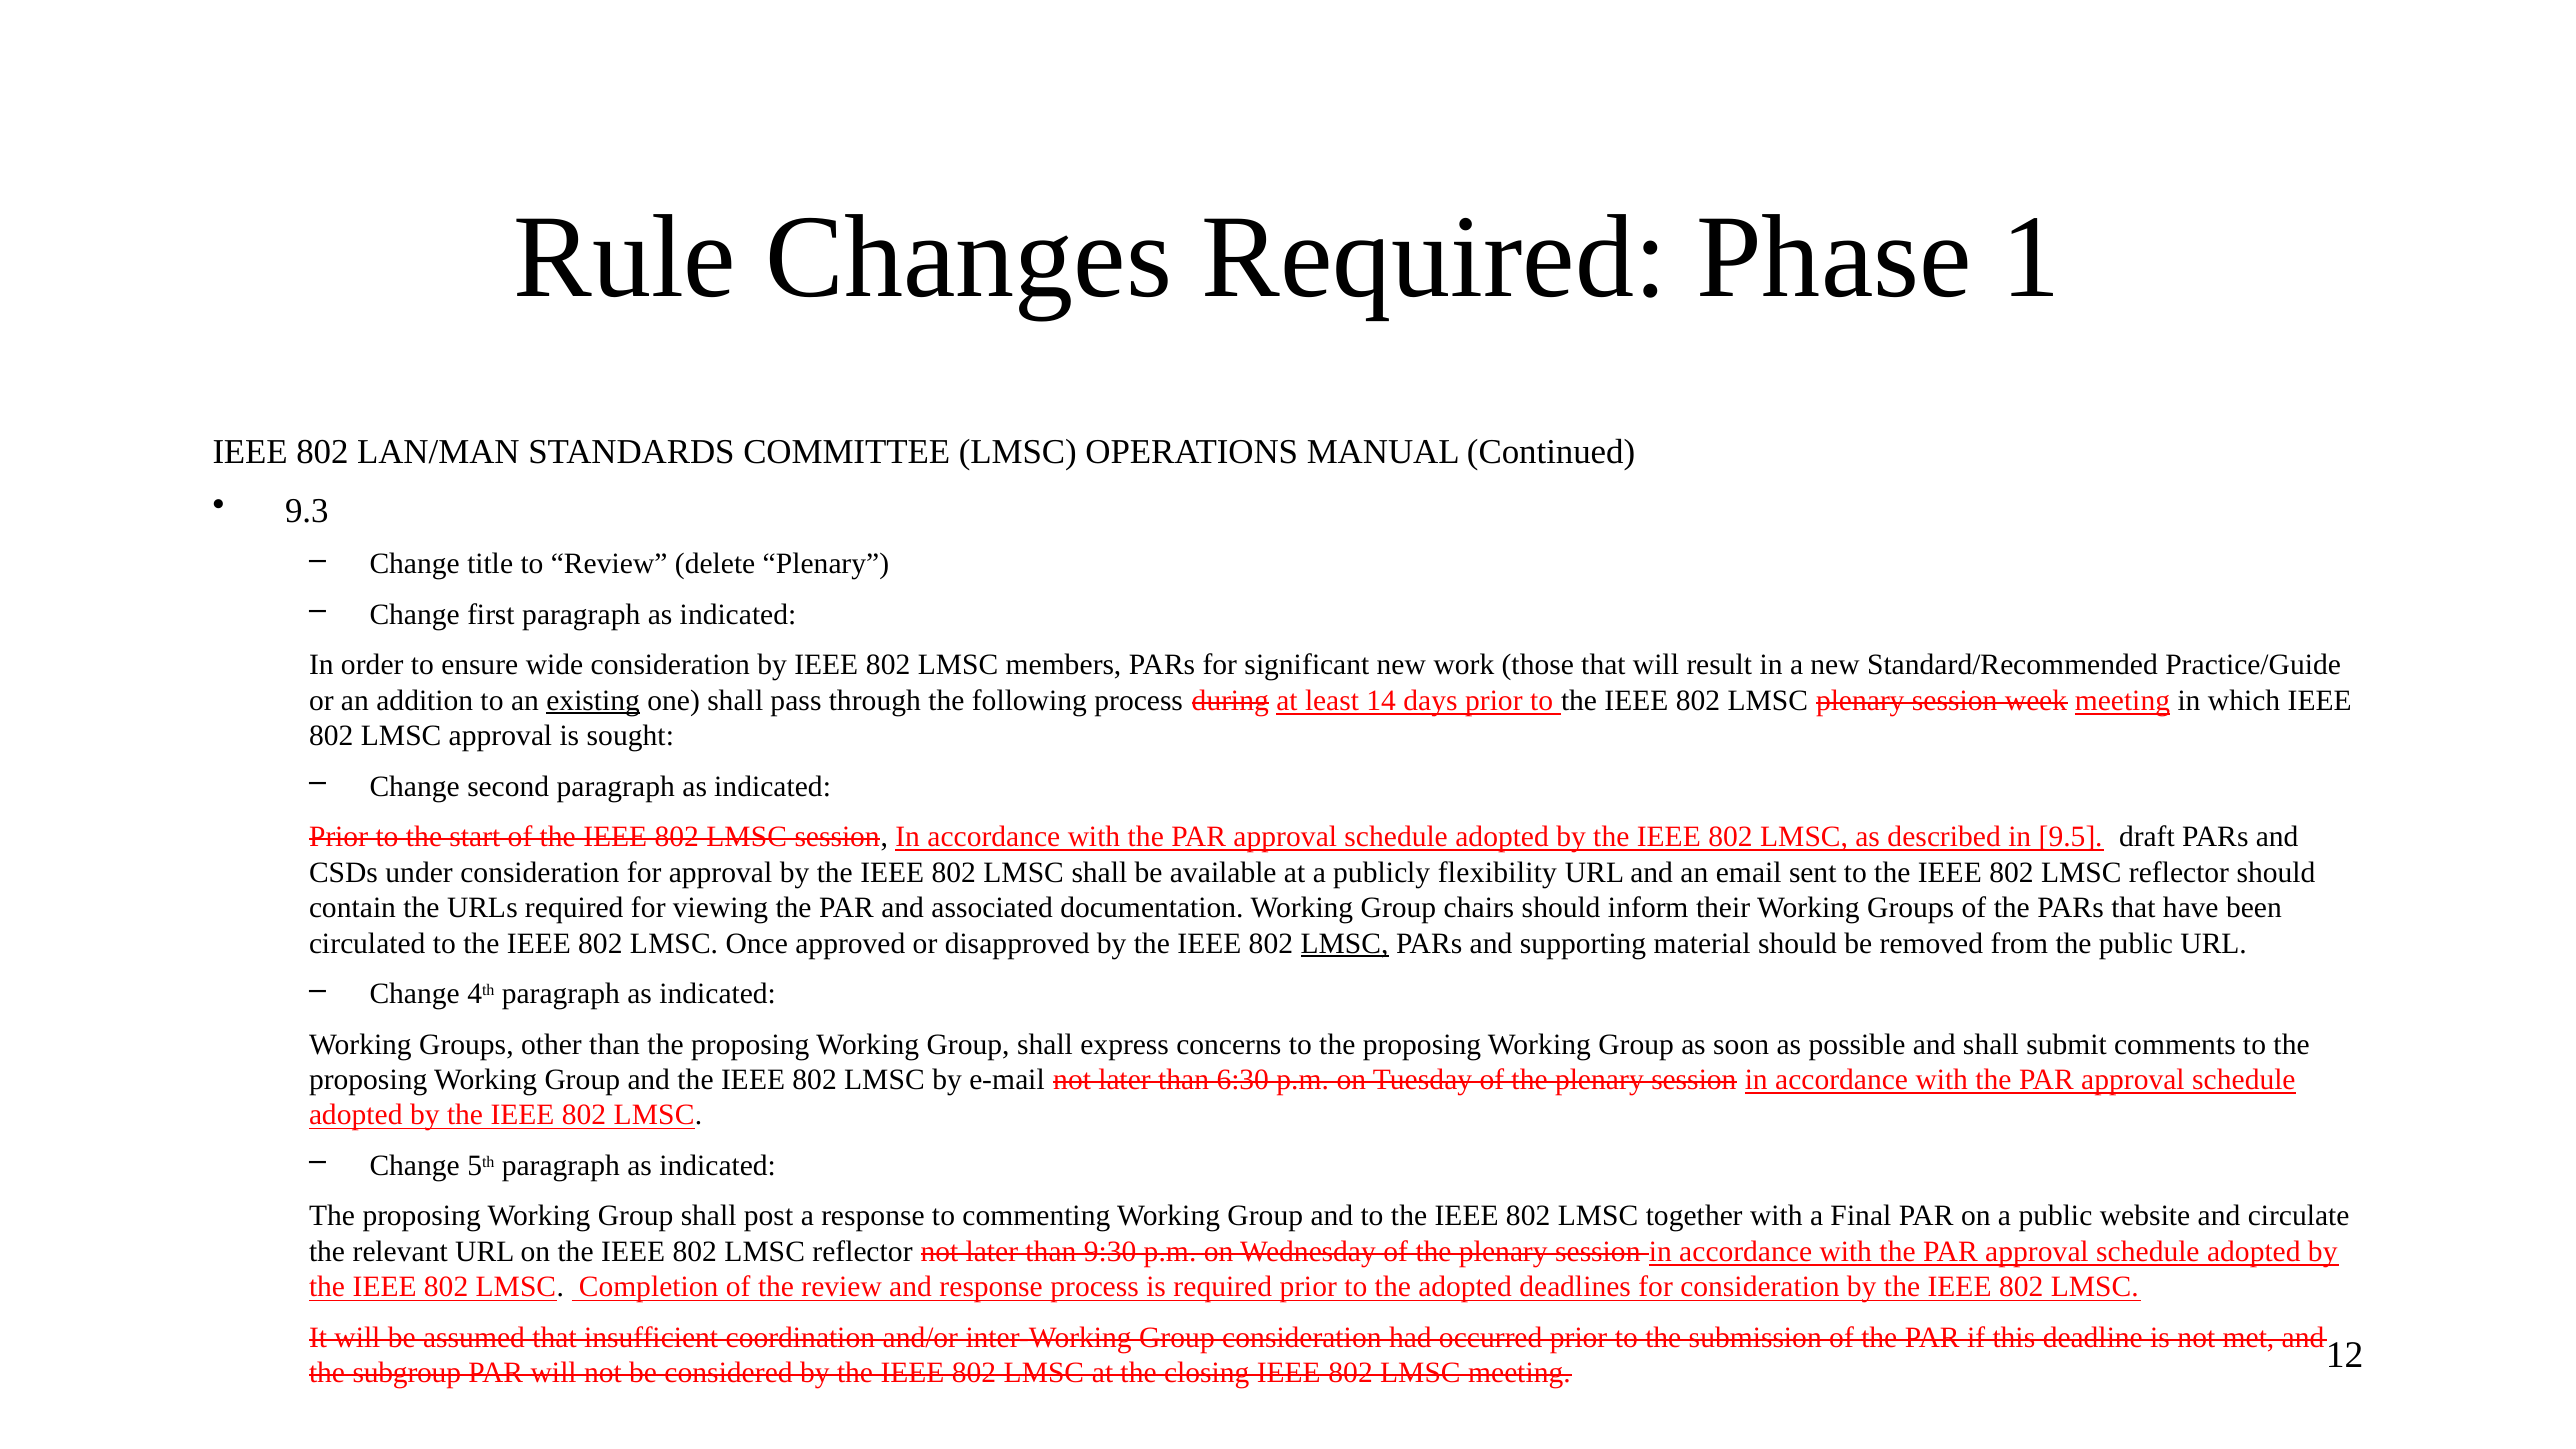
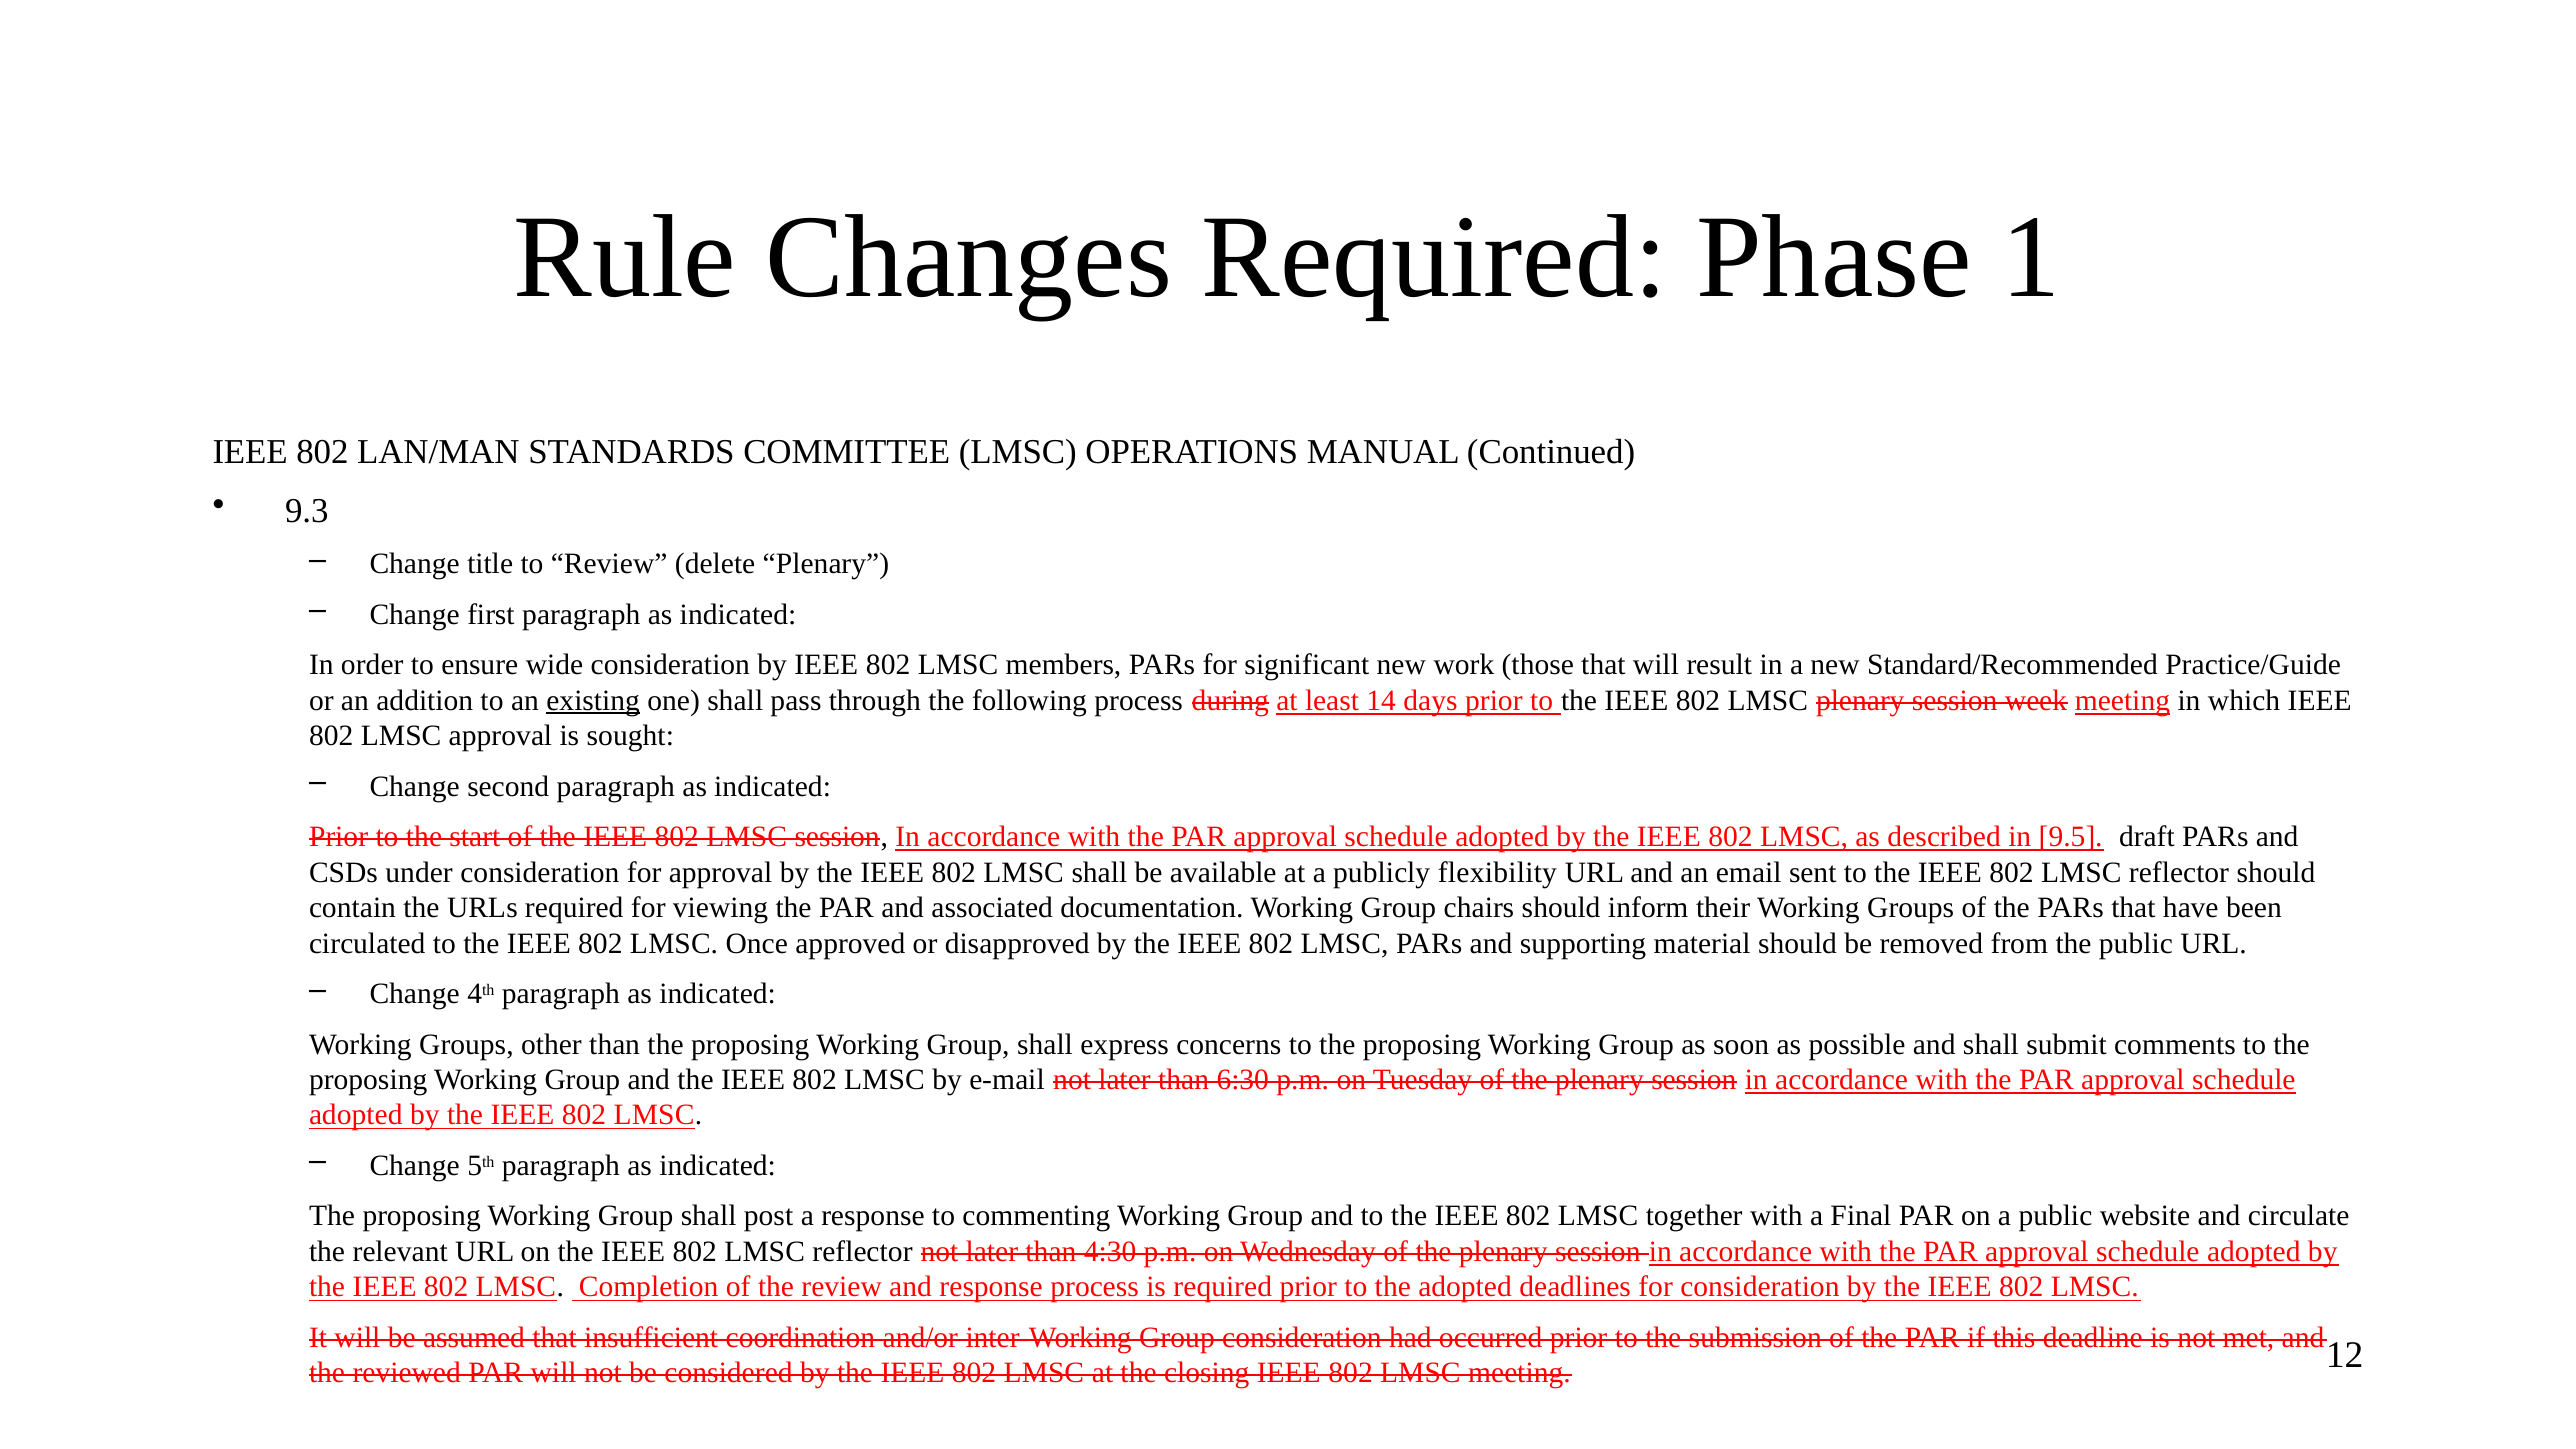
LMSC underline: present -> none (1345, 943)
9:30: 9:30 -> 4:30 (1110, 1252)
subgroup: subgroup -> reviewed (407, 1373)
